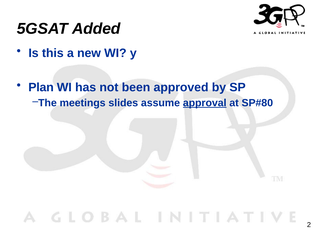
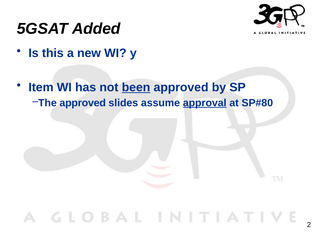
Plan: Plan -> Item (41, 87)
been underline: none -> present (136, 87)
The meetings: meetings -> approved (83, 103)
